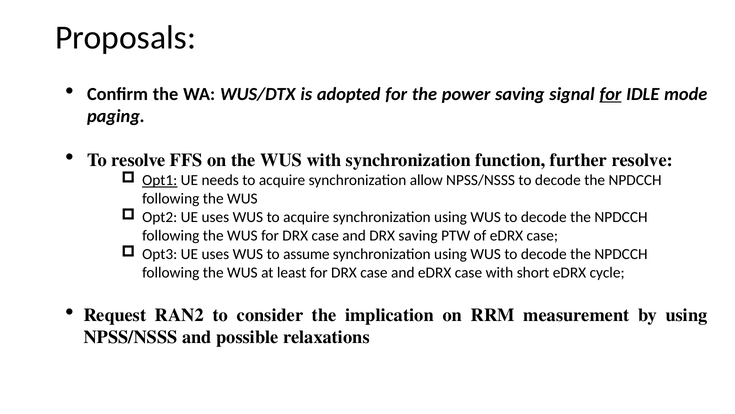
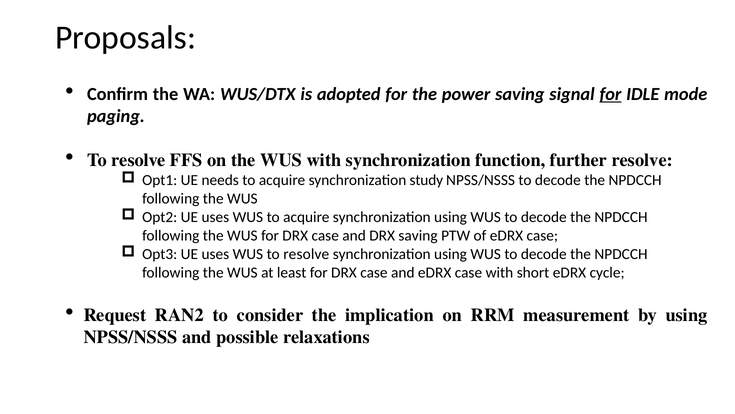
Opt1 underline: present -> none (160, 180)
allow: allow -> study (426, 180)
WUS to assume: assume -> resolve (306, 254)
